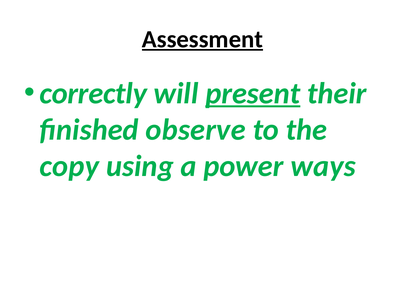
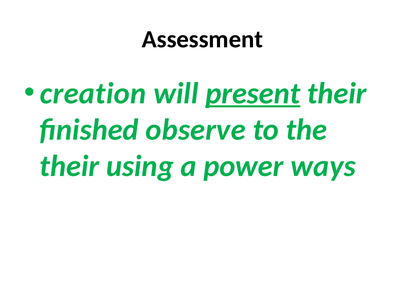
Assessment underline: present -> none (202, 39)
correctly: correctly -> creation (93, 93)
copy: copy -> their (69, 166)
